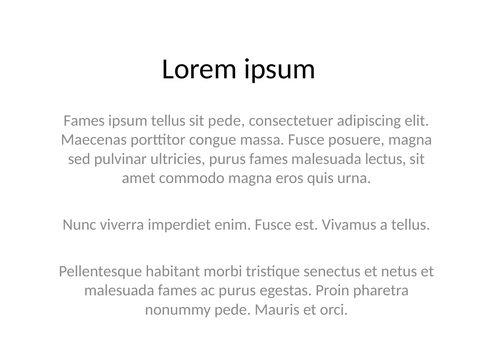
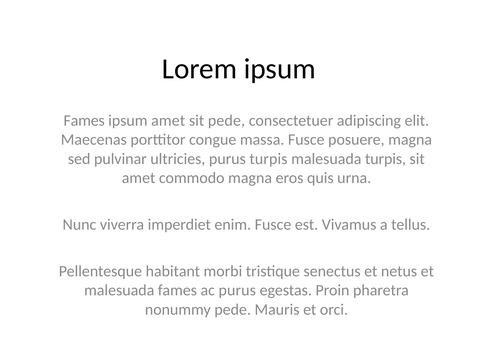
ipsum tellus: tellus -> amet (168, 121)
purus fames: fames -> turpis (268, 159)
malesuada lectus: lectus -> turpis (385, 159)
